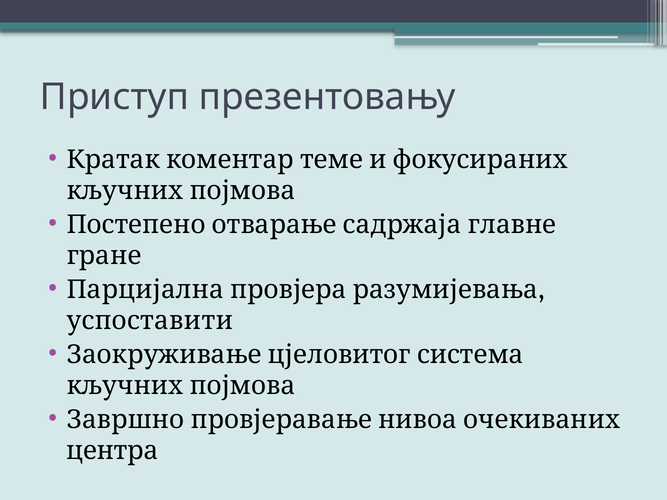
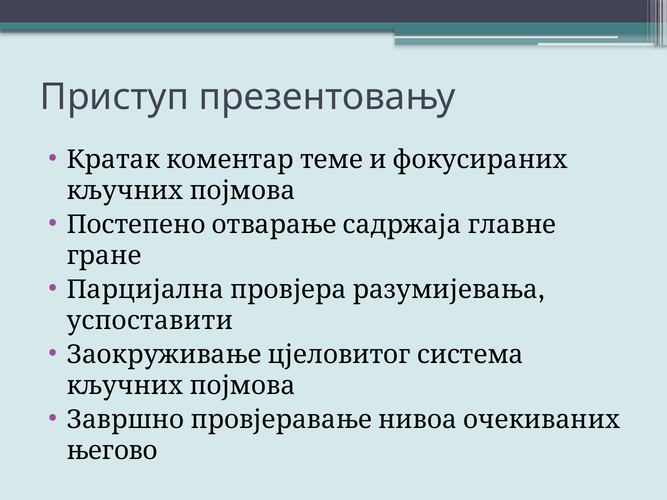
центра: центра -> његово (112, 451)
